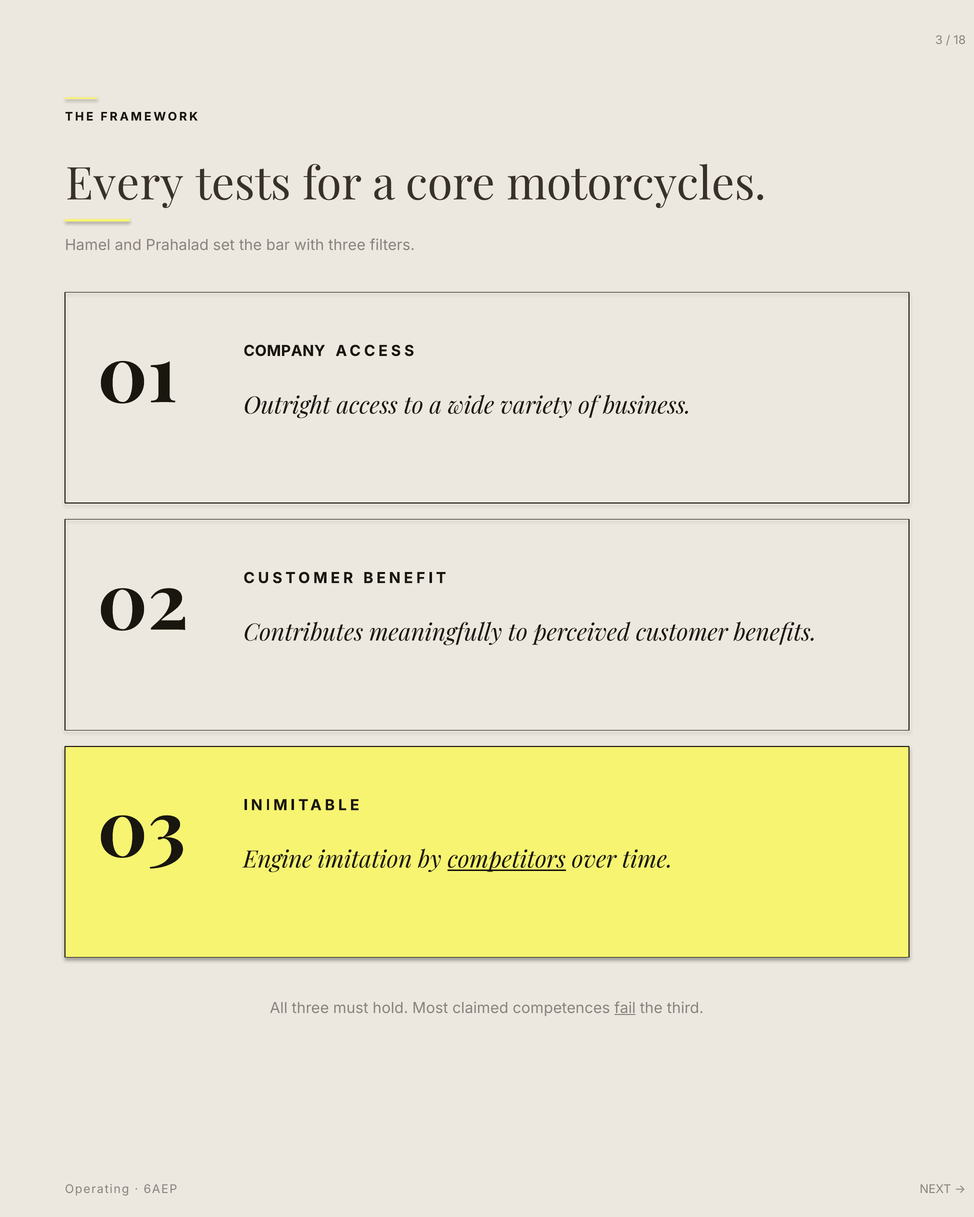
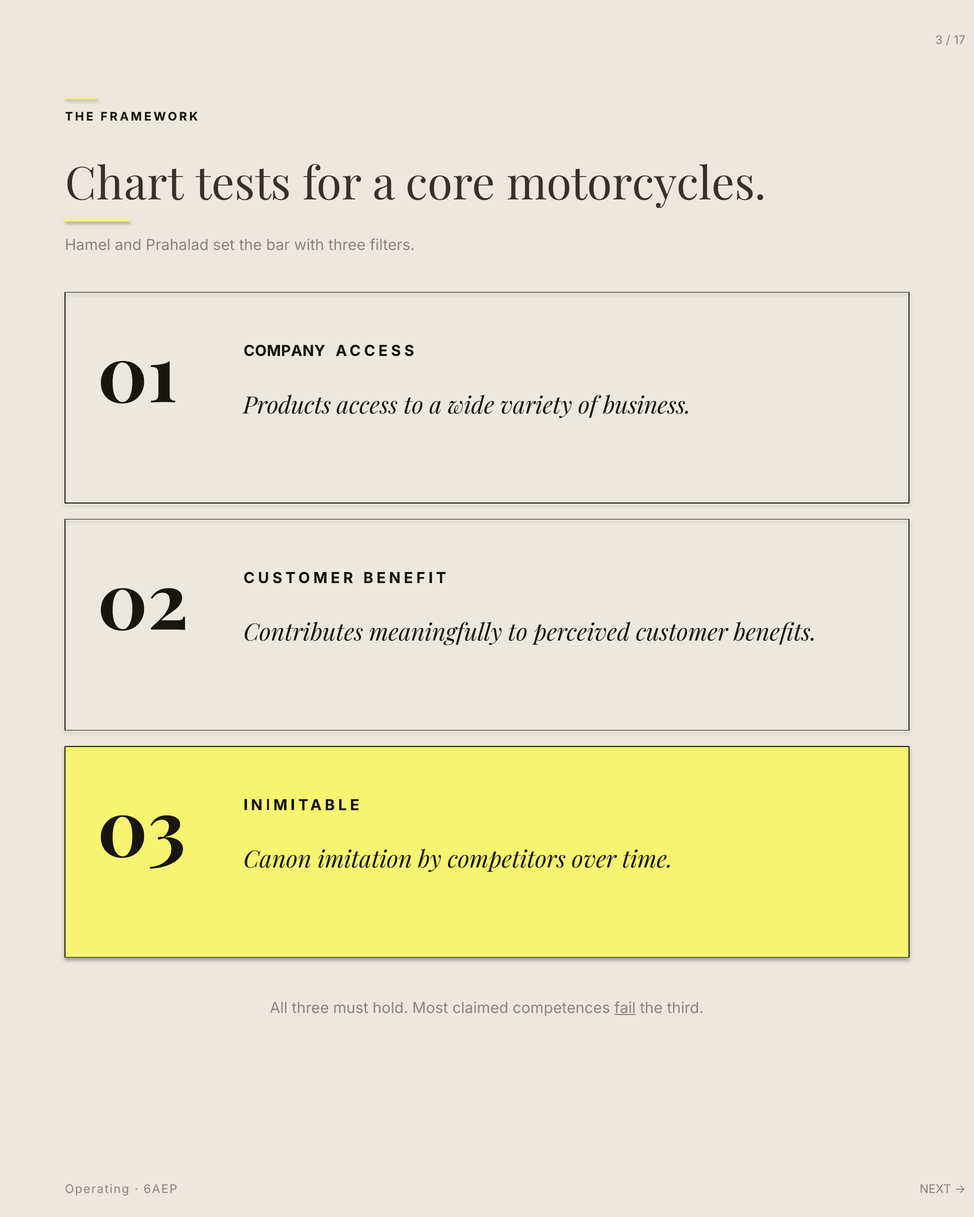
18: 18 -> 17 (960, 40)
Every: Every -> Chart (125, 185)
Outright: Outright -> Products (287, 406)
Engine: Engine -> Canon (278, 860)
competitors underline: present -> none (507, 860)
